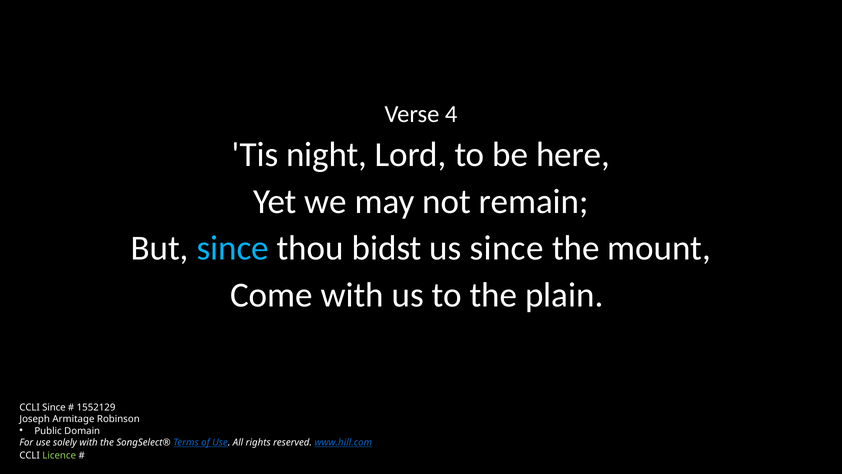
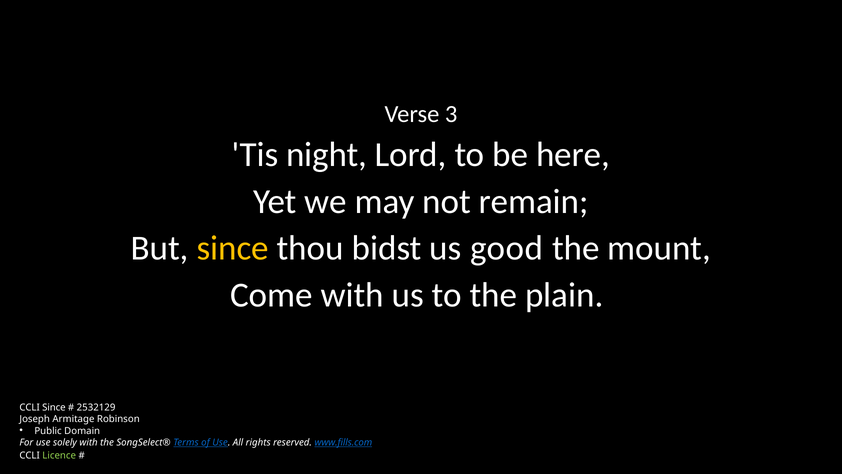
4: 4 -> 3 (451, 114)
since colour: light blue -> yellow (233, 248)
us since: since -> good (507, 248)
1552129: 1552129 -> 2532129 (96, 407)
www.hill.com: www.hill.com -> www.fills.com (343, 442)
